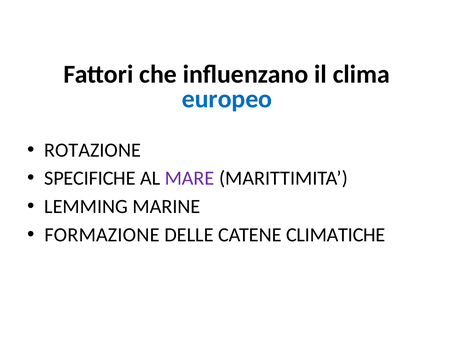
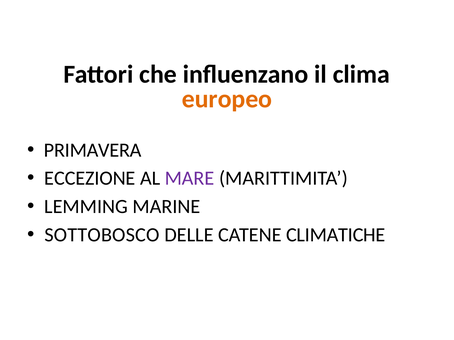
europeo colour: blue -> orange (227, 99)
ROTAZIONE: ROTAZIONE -> PRIMAVERA (93, 150)
SPECIFICHE: SPECIFICHE -> ECCEZIONE (90, 179)
FORMAZIONE: FORMAZIONE -> SOTTOBOSCO (102, 235)
